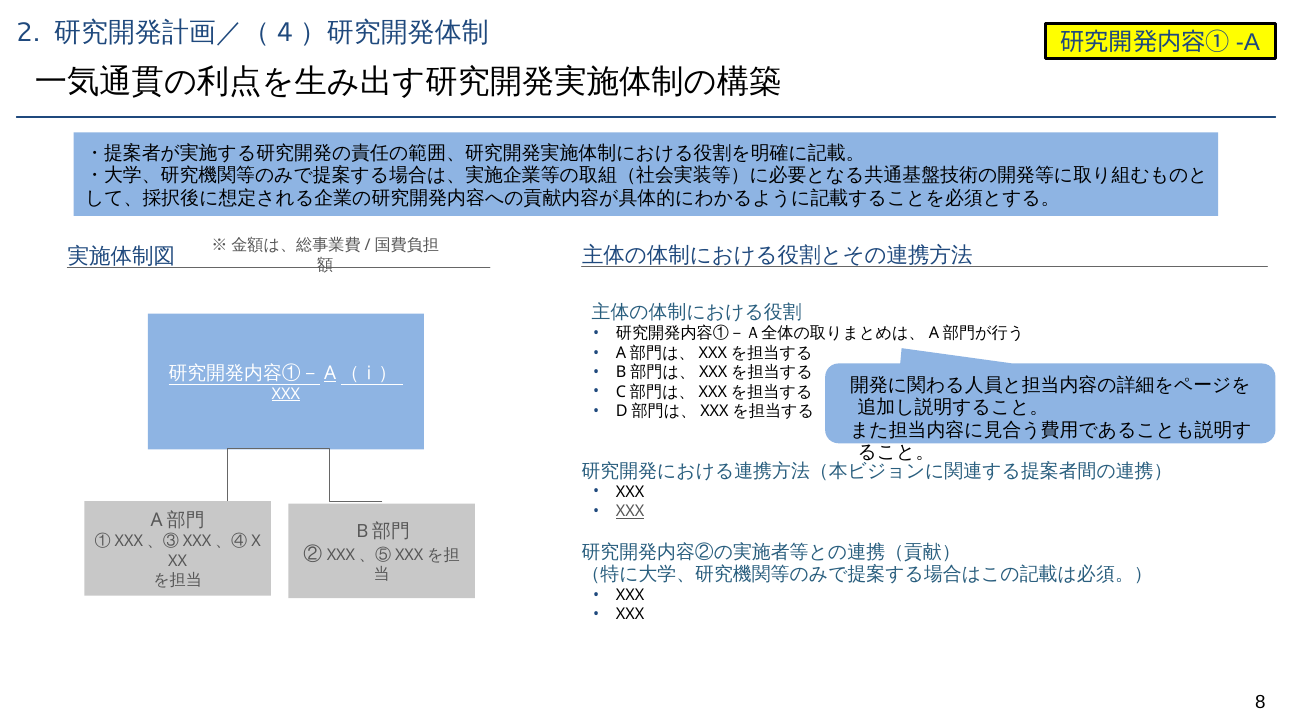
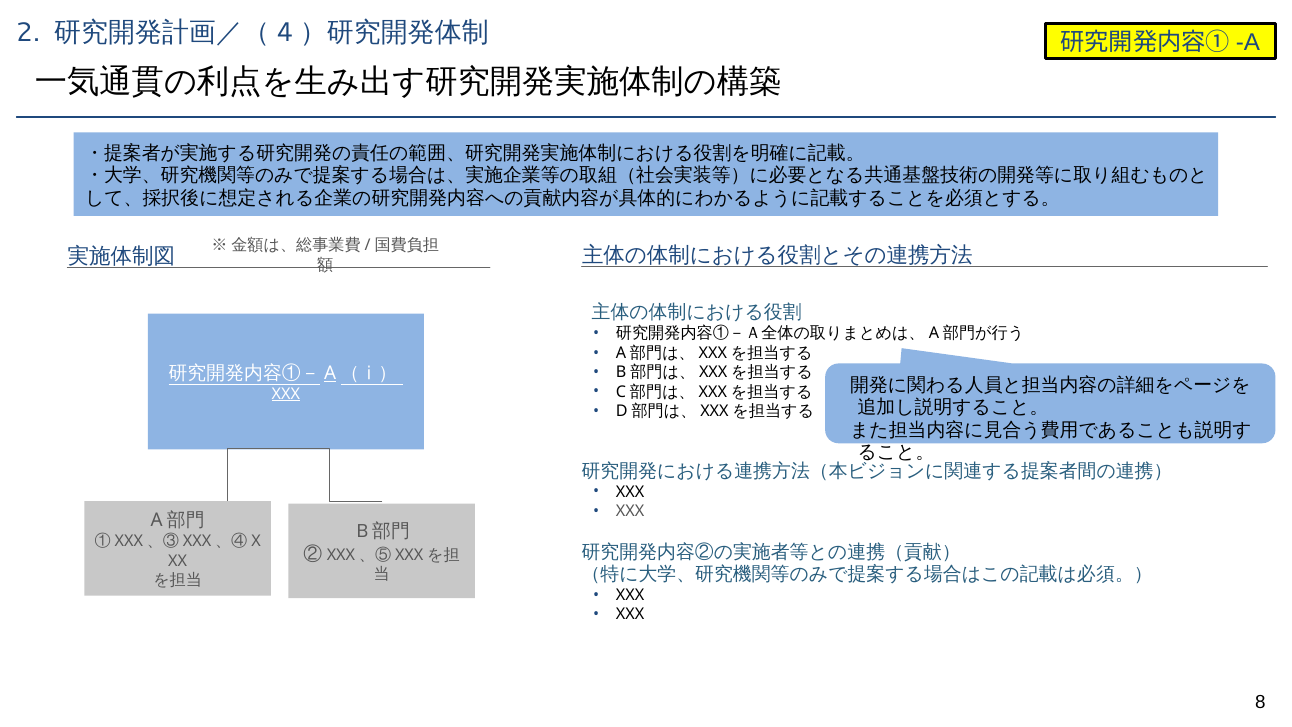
XXX underline: present -> none (630, 511)
